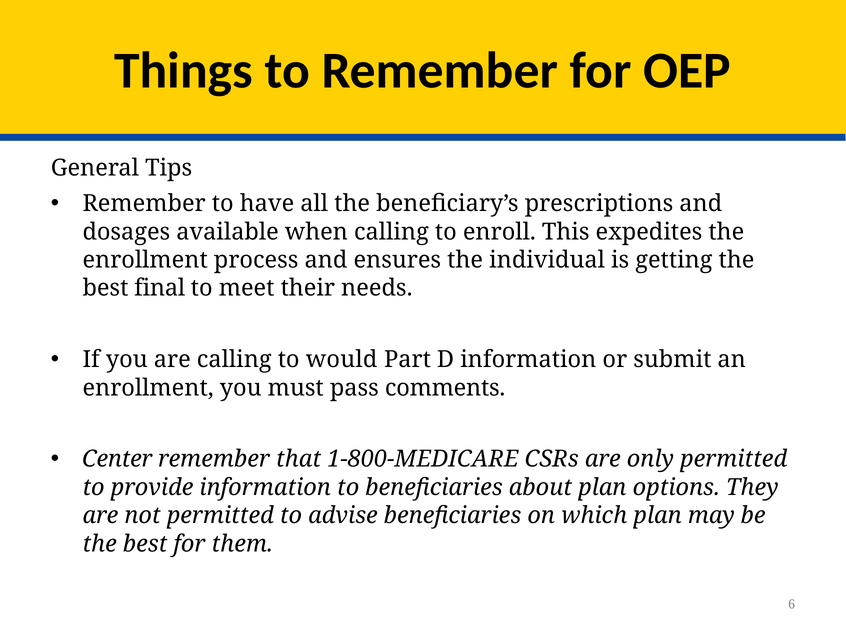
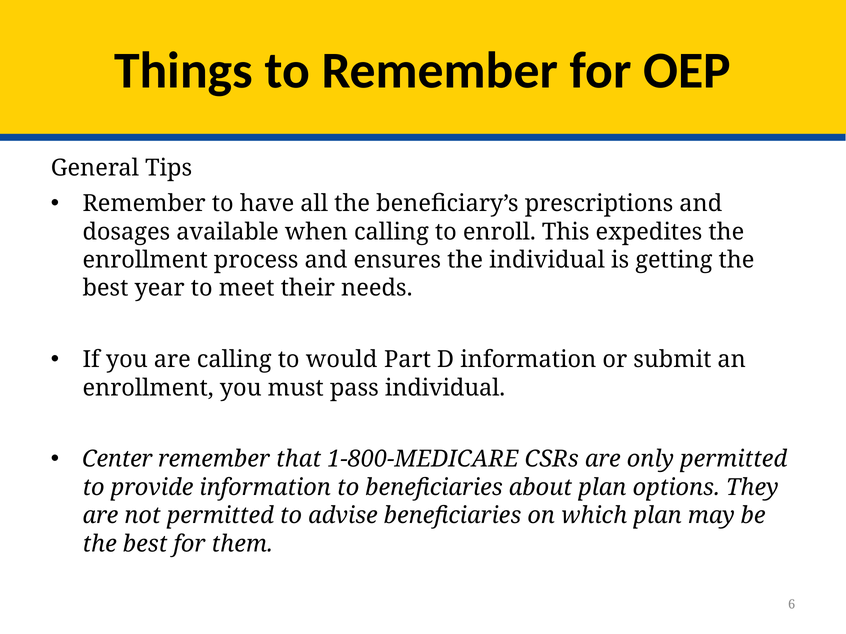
final: final -> year (160, 288)
pass comments: comments -> individual (445, 388)
